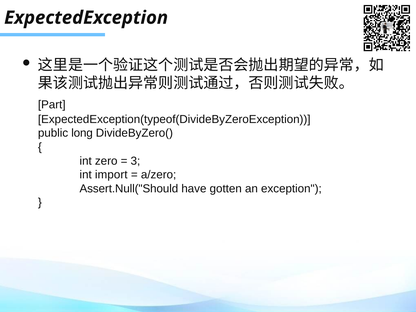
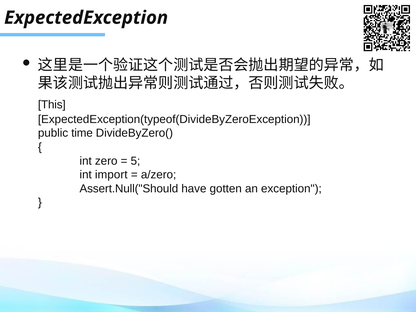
Part: Part -> This (52, 105)
long: long -> time (82, 133)
3: 3 -> 5 (135, 161)
